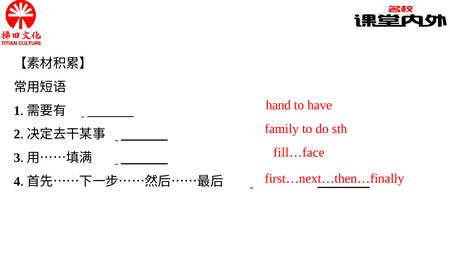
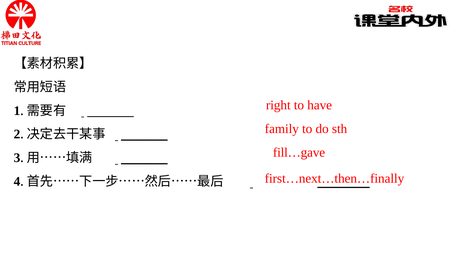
hand: hand -> right (278, 105)
fill…face: fill…face -> fill…gave (299, 153)
